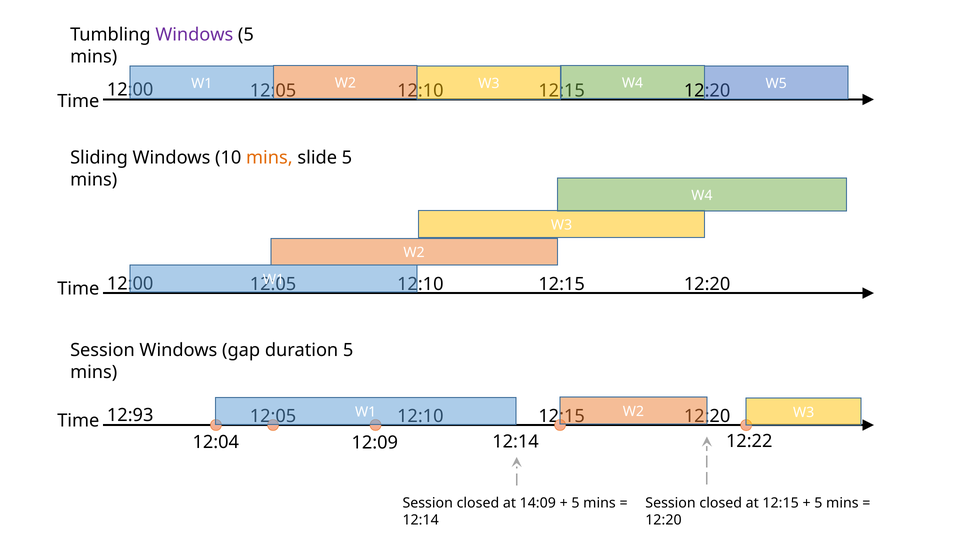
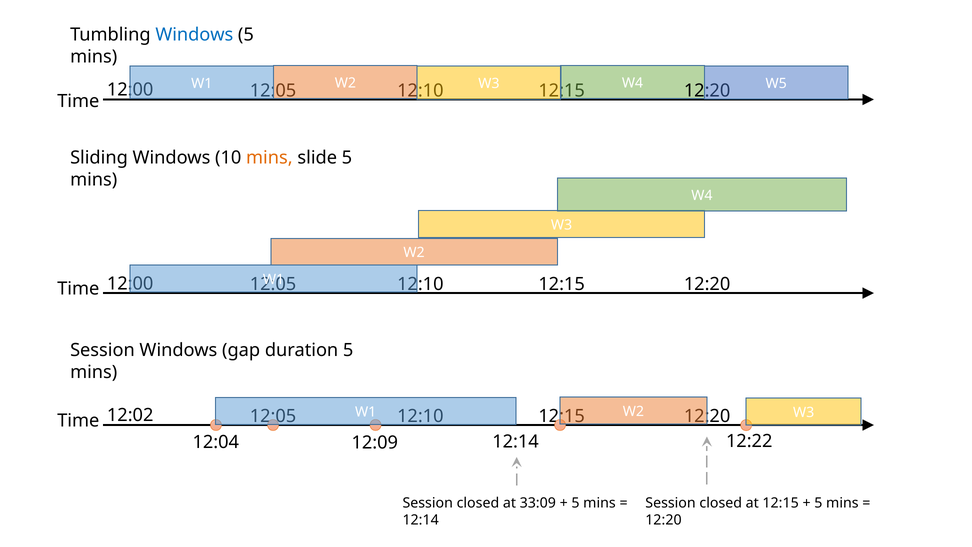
Windows colour: purple -> blue (194, 35)
12:93: 12:93 -> 12:02 (130, 415)
14:09: 14:09 -> 33:09 (538, 503)
